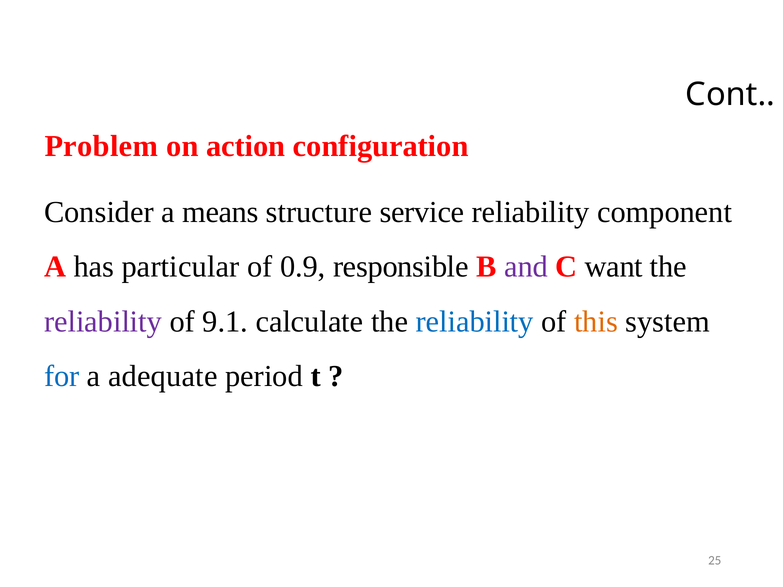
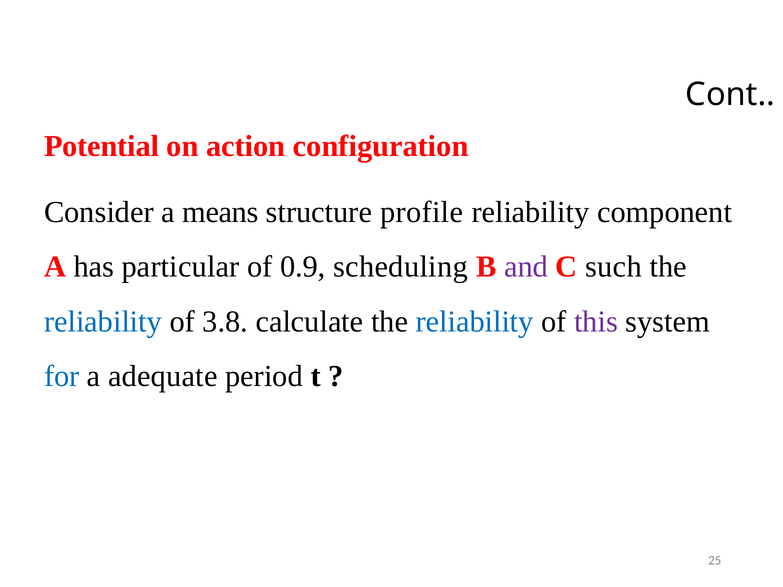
Problem: Problem -> Potential (102, 146)
service: service -> profile (422, 212)
responsible: responsible -> scheduling (401, 267)
want: want -> such (613, 267)
reliability colour: purple -> blue (103, 322)
9.1: 9.1 -> 3.8 (225, 322)
this colour: orange -> purple (596, 322)
